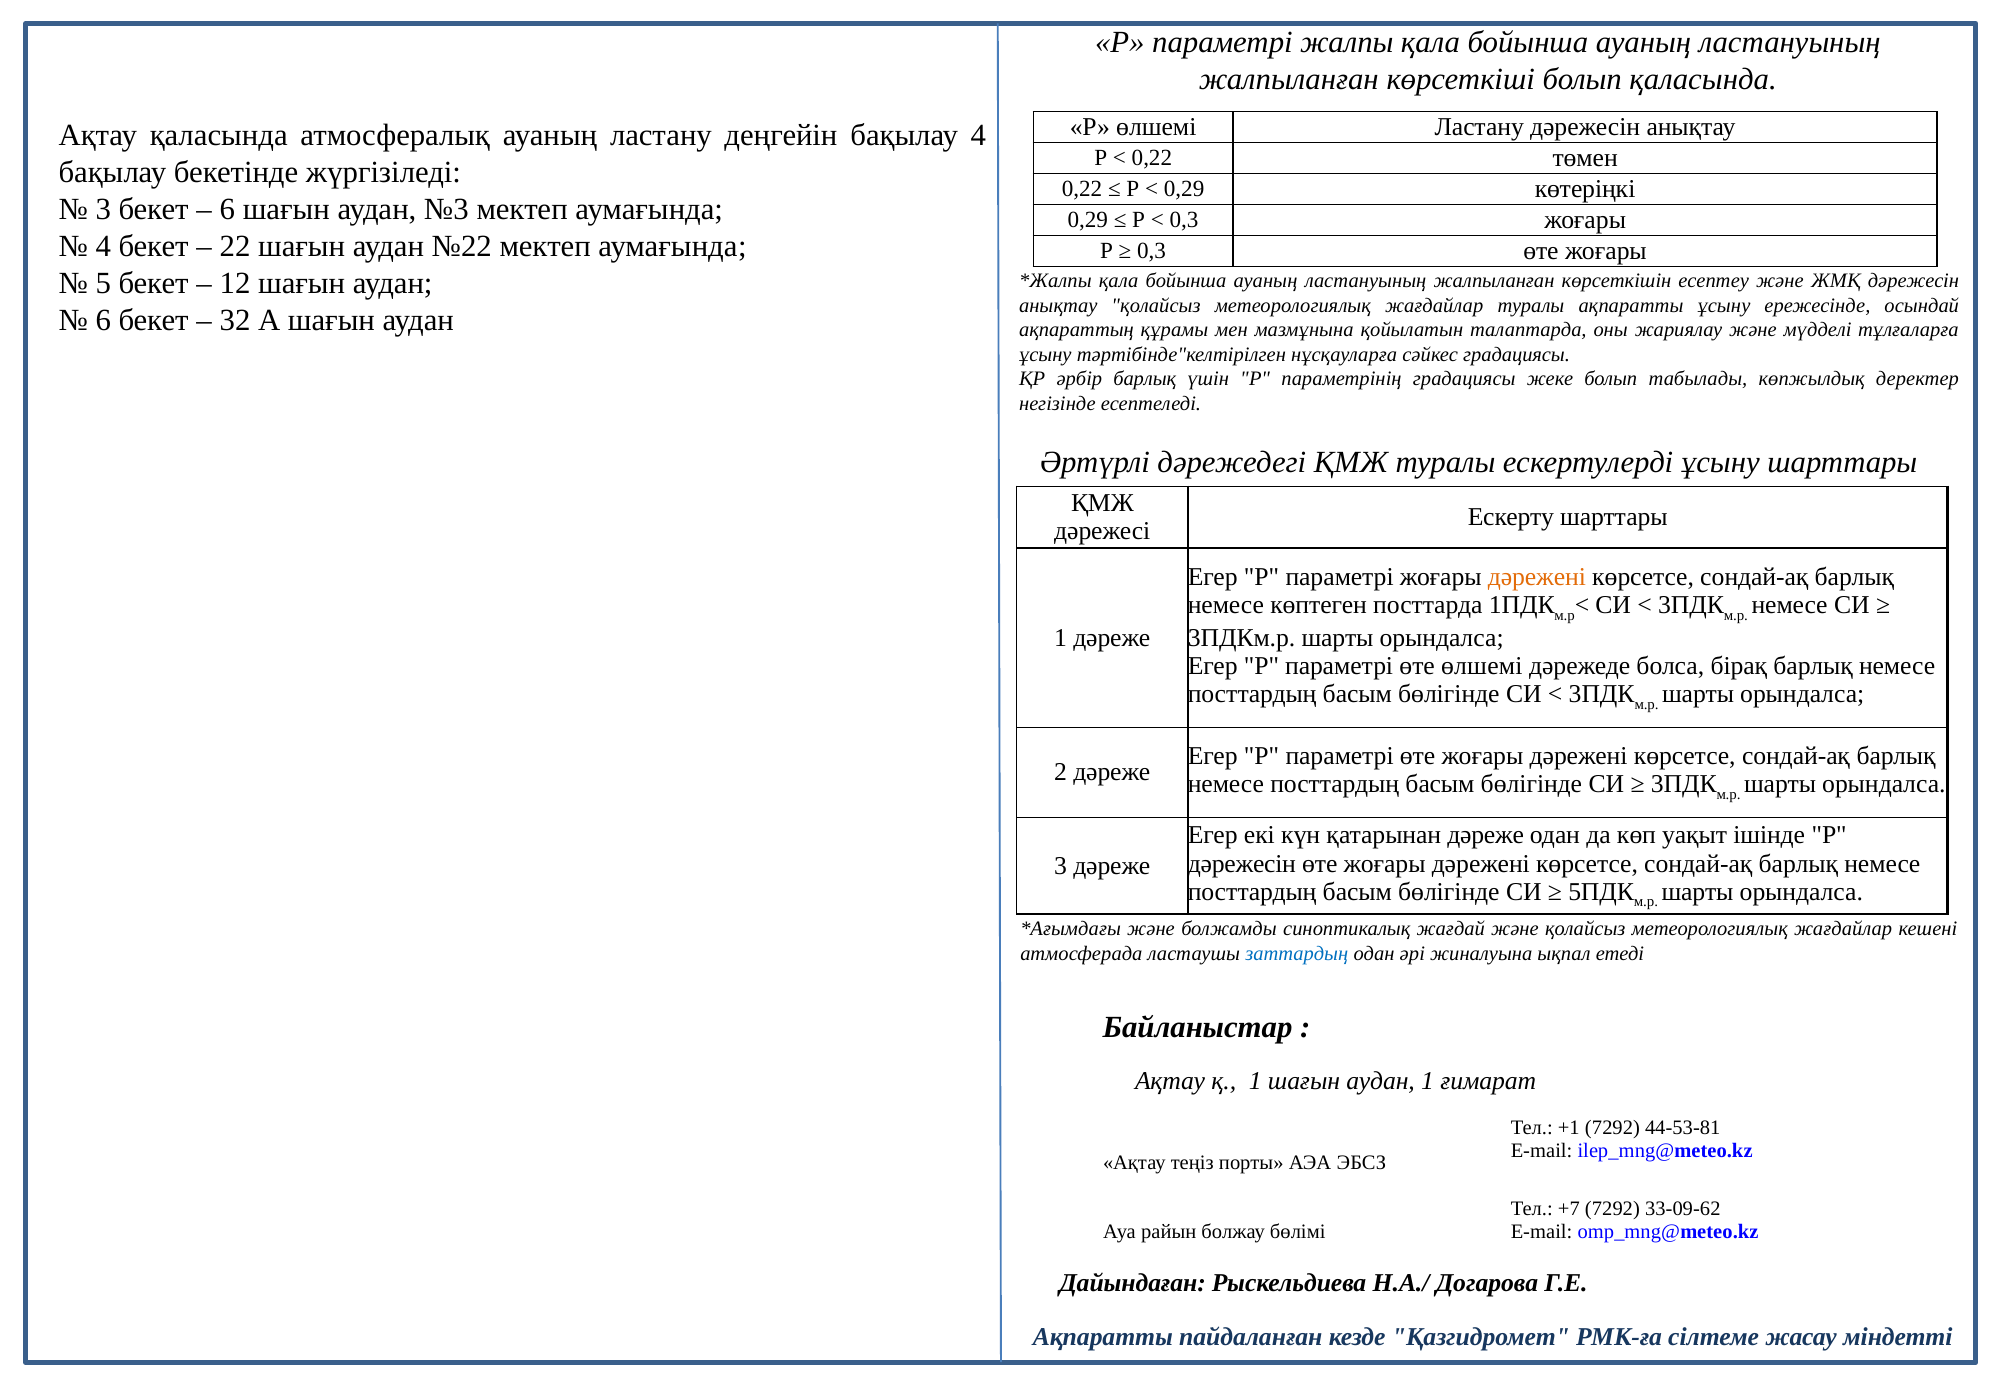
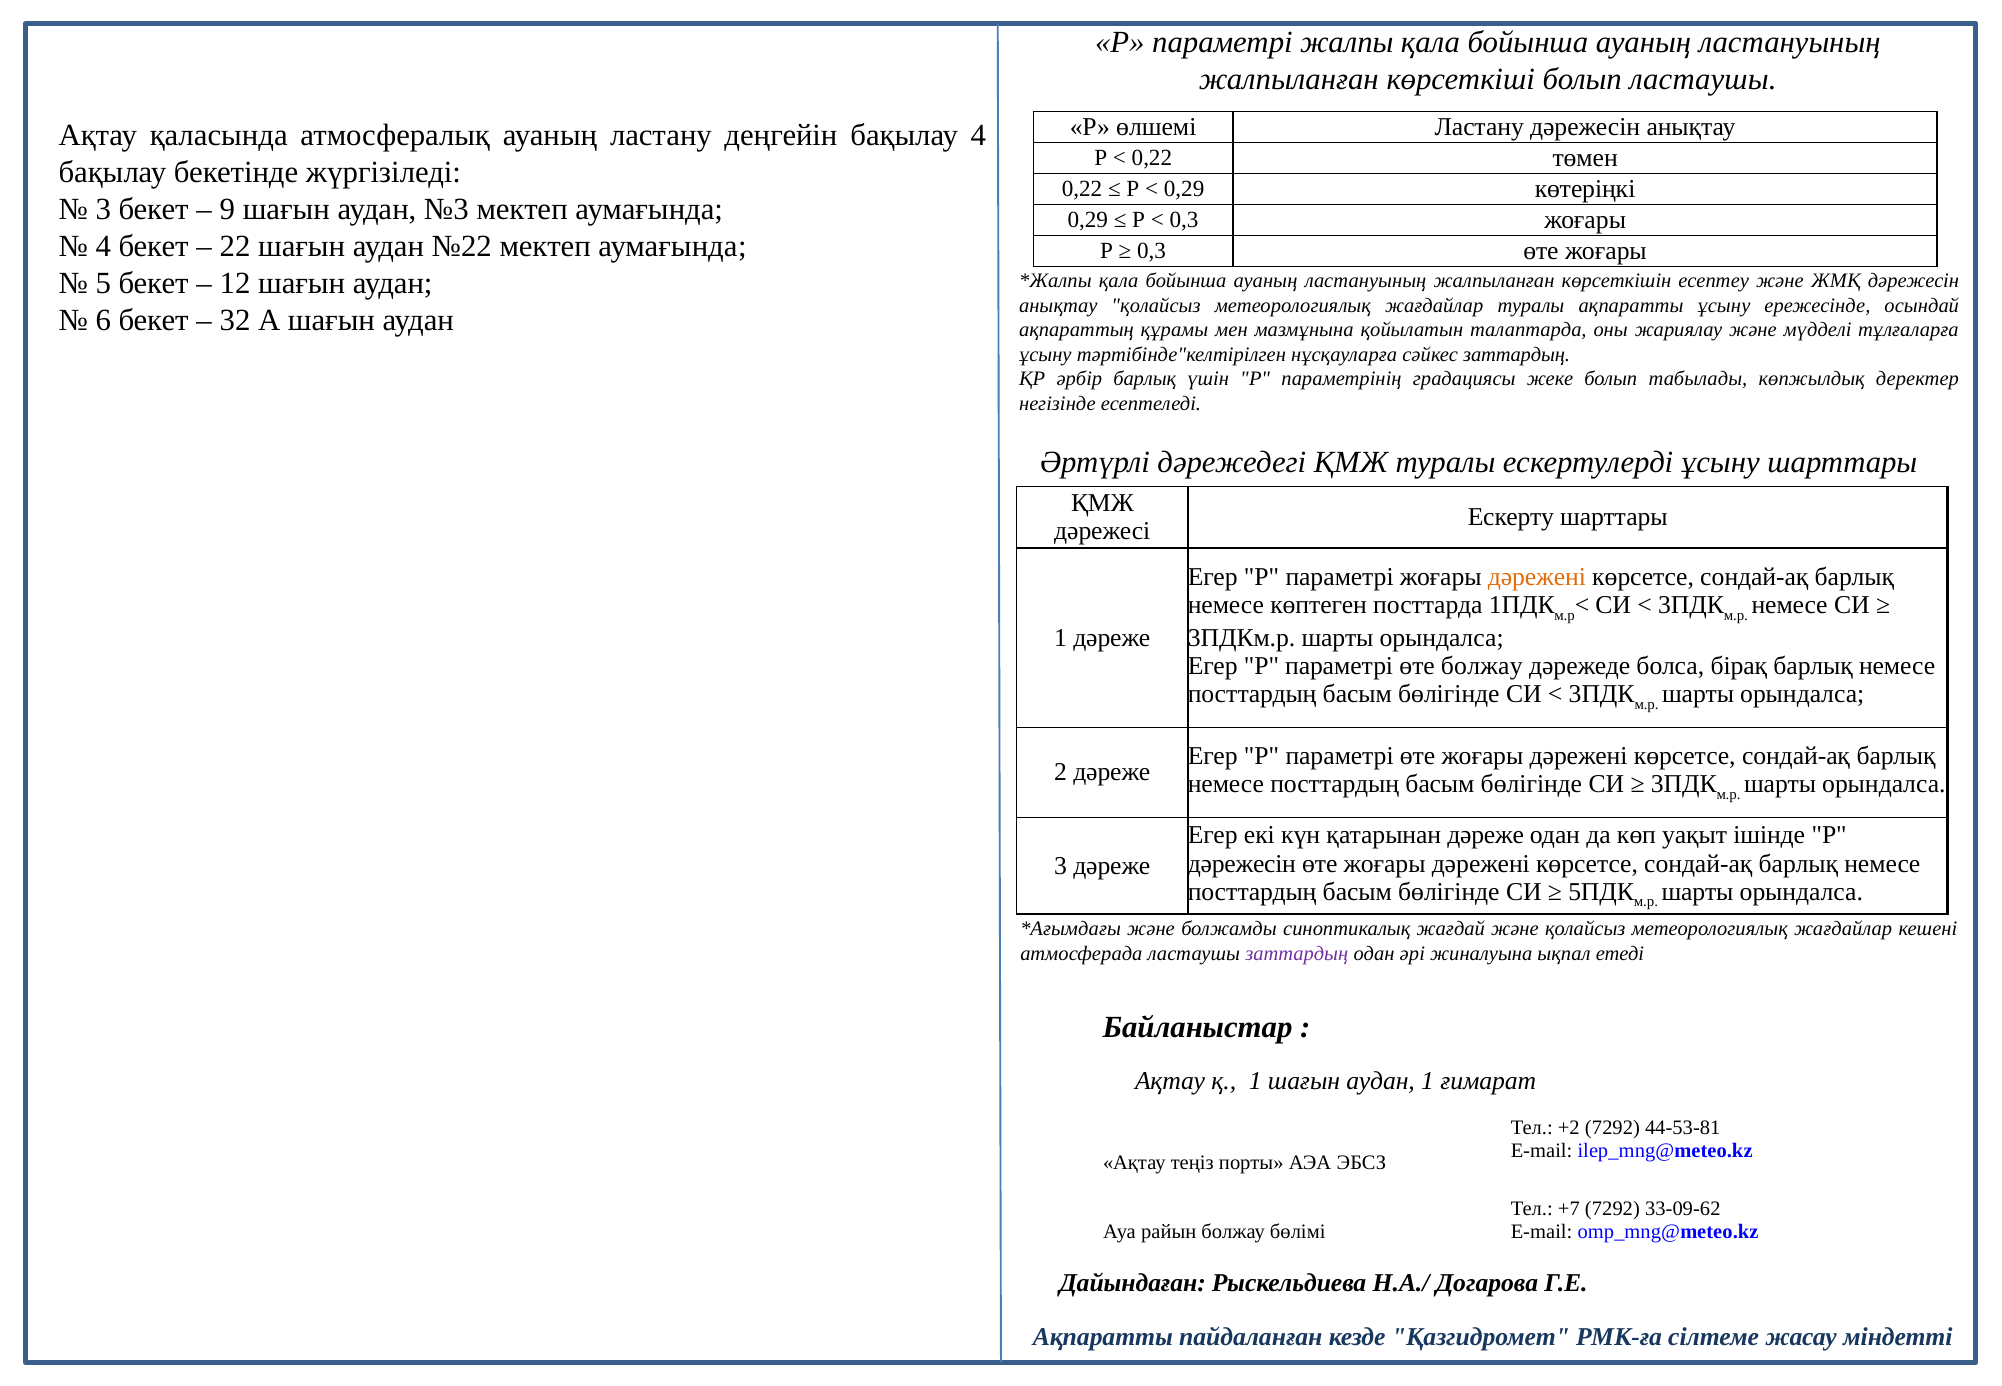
болып қаласында: қаласында -> ластаушы (1703, 79)
6: 6 -> 9 (227, 209)
сәйкес градациясы: градациясы -> заттардың (1517, 354)
өте өлшемі: өлшемі -> болжау (1482, 666)
заттардың colour: blue -> purple (1297, 954)
+1: +1 -> +2 (1569, 1128)
